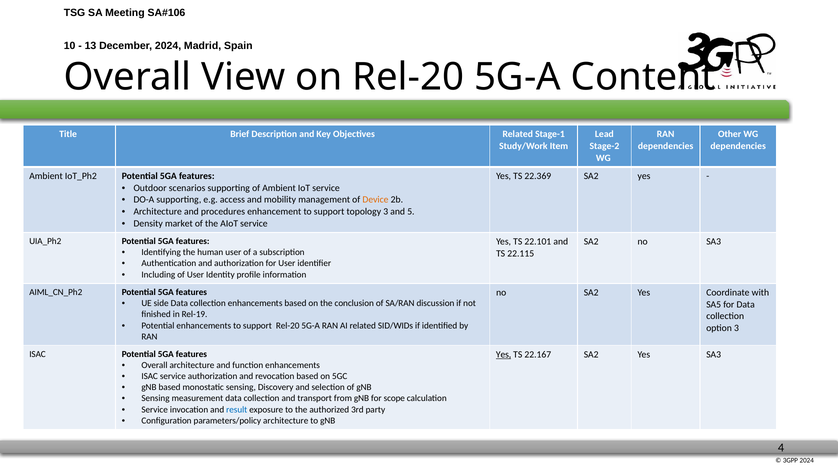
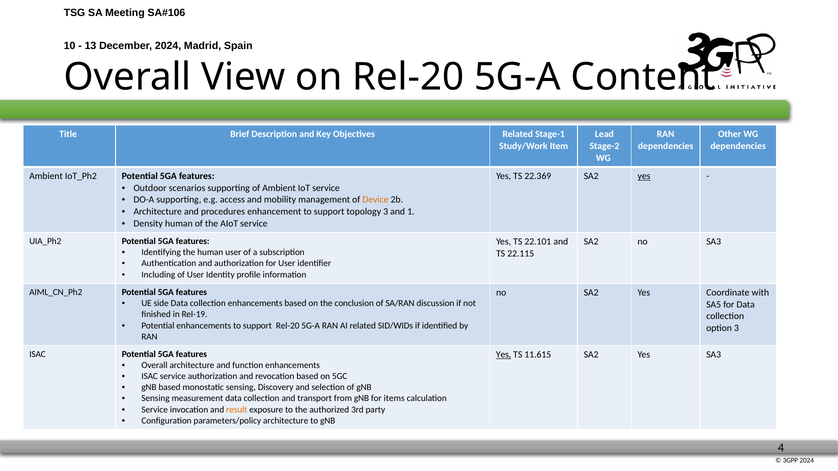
yes underline: none -> present (644, 176)
5: 5 -> 1 (411, 212)
Density market: market -> human (179, 224)
22.167: 22.167 -> 11.615 (538, 355)
scope: scope -> items (394, 399)
result colour: blue -> orange (237, 410)
